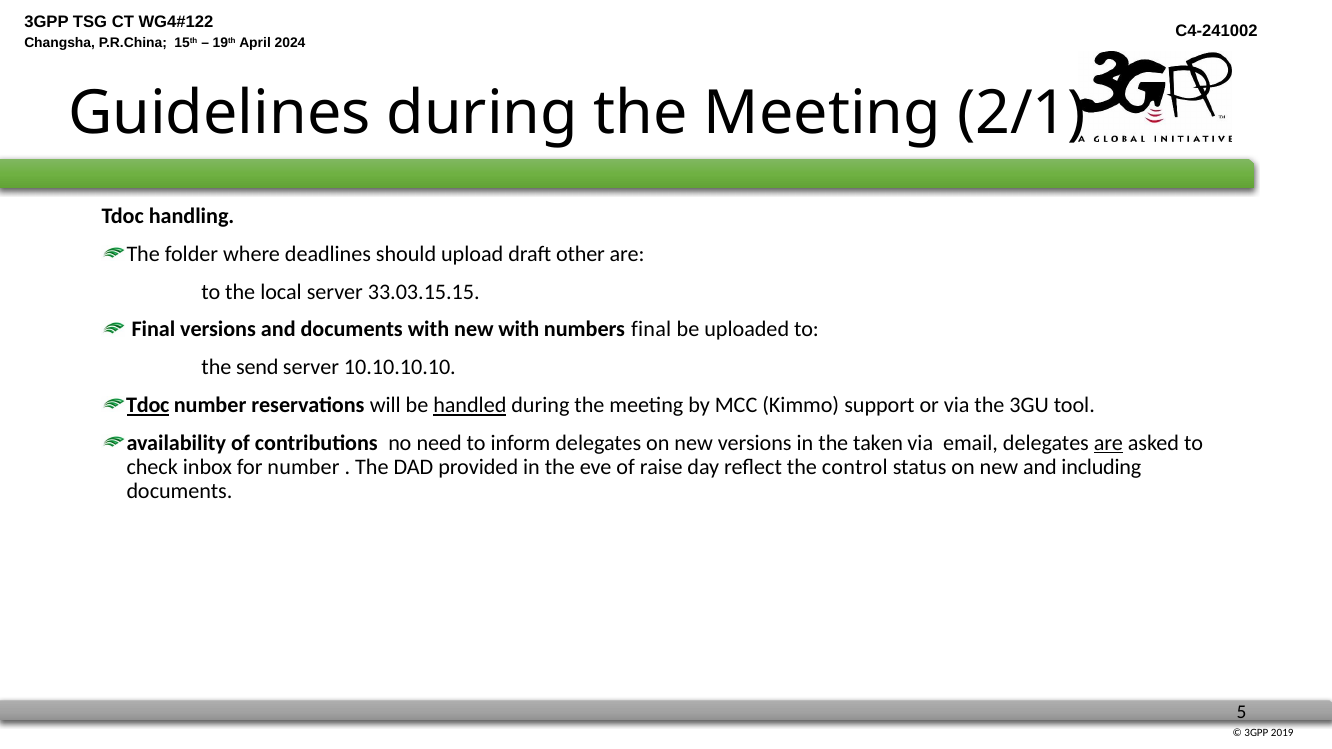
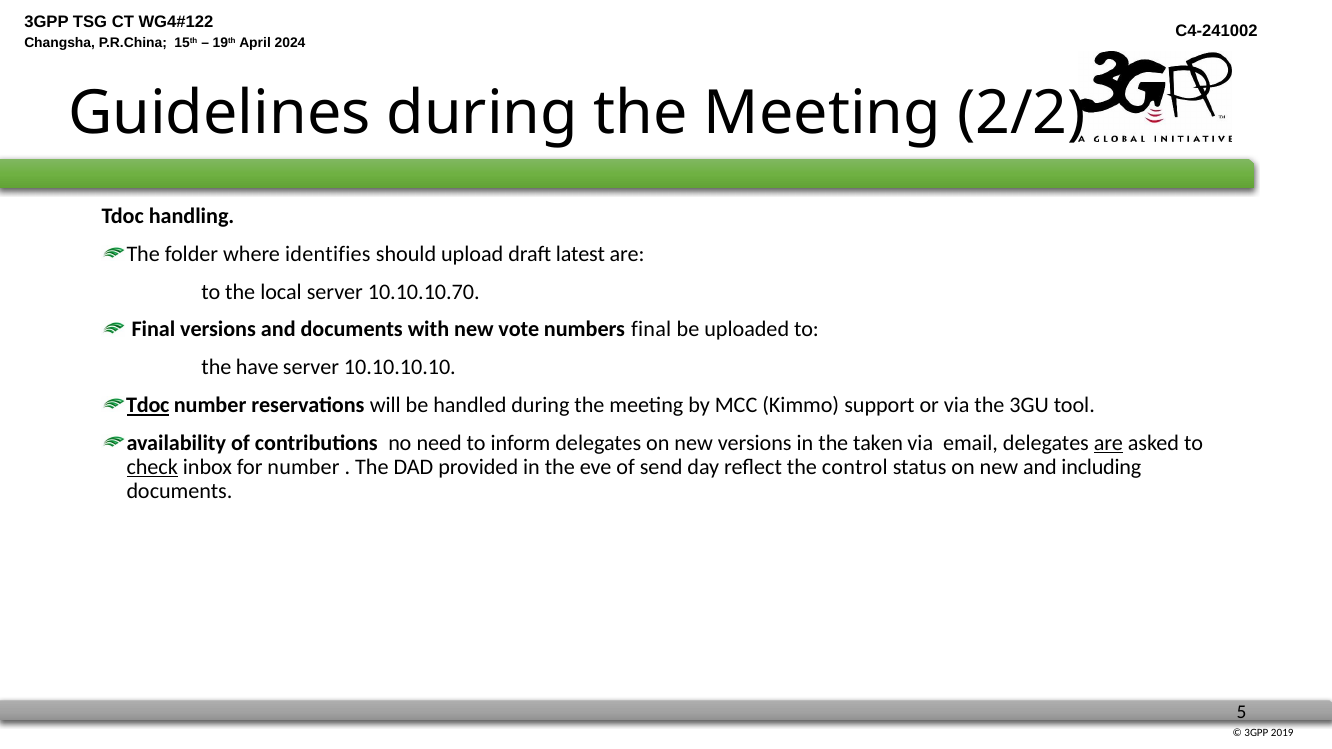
2/1: 2/1 -> 2/2 (1022, 113)
deadlines: deadlines -> identifies (328, 254)
other: other -> latest (581, 254)
33.03.15.15: 33.03.15.15 -> 10.10.10.70 (424, 292)
new with: with -> vote (519, 330)
send: send -> have (257, 368)
handled underline: present -> none (470, 405)
check underline: none -> present (152, 467)
raise: raise -> send (661, 467)
